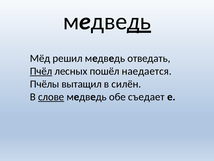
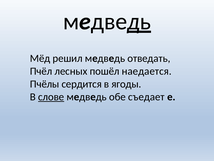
Пчёл underline: present -> none (41, 71)
вытащил: вытащил -> сердится (82, 84)
силён: силён -> ягоды (126, 84)
